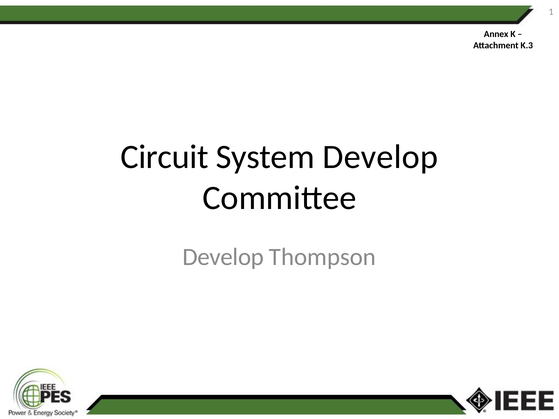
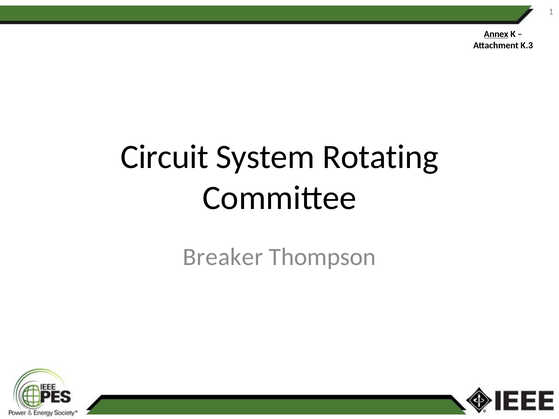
Annex underline: none -> present (496, 34)
System Develop: Develop -> Rotating (380, 157)
Develop: Develop -> Breaker (223, 257)
